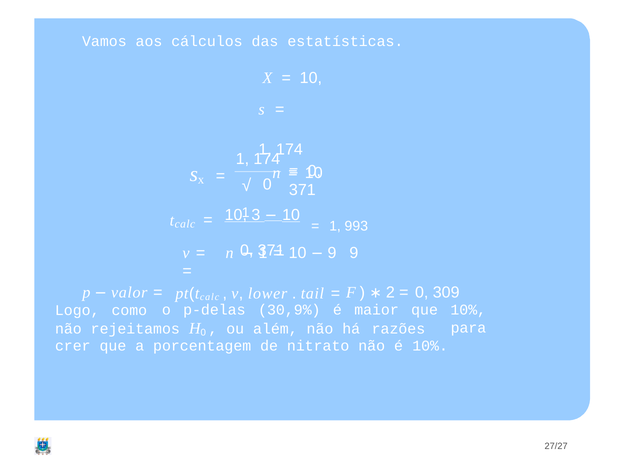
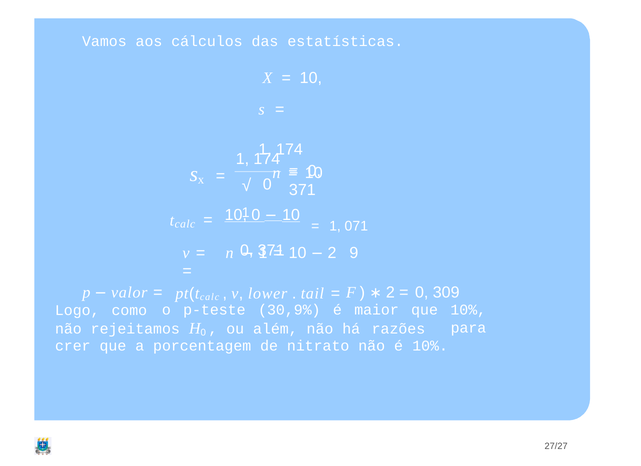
3: 3 -> 0 (256, 215)
993: 993 -> 071 (356, 226)
9: 9 -> 2 (332, 253)
p-delas: p-delas -> p-teste (214, 310)
